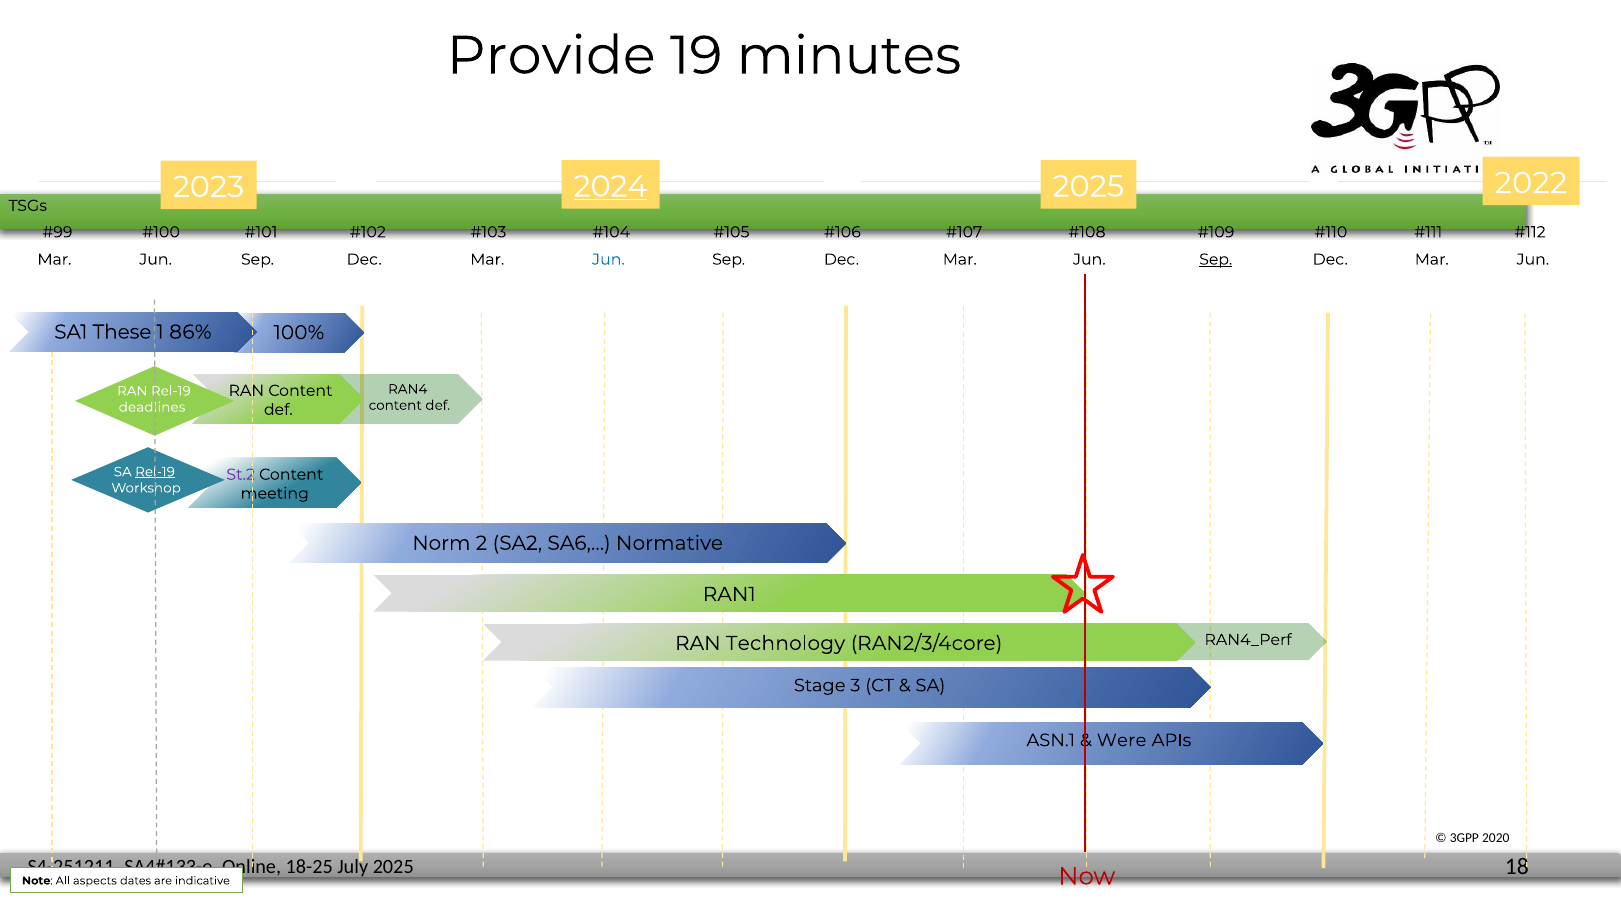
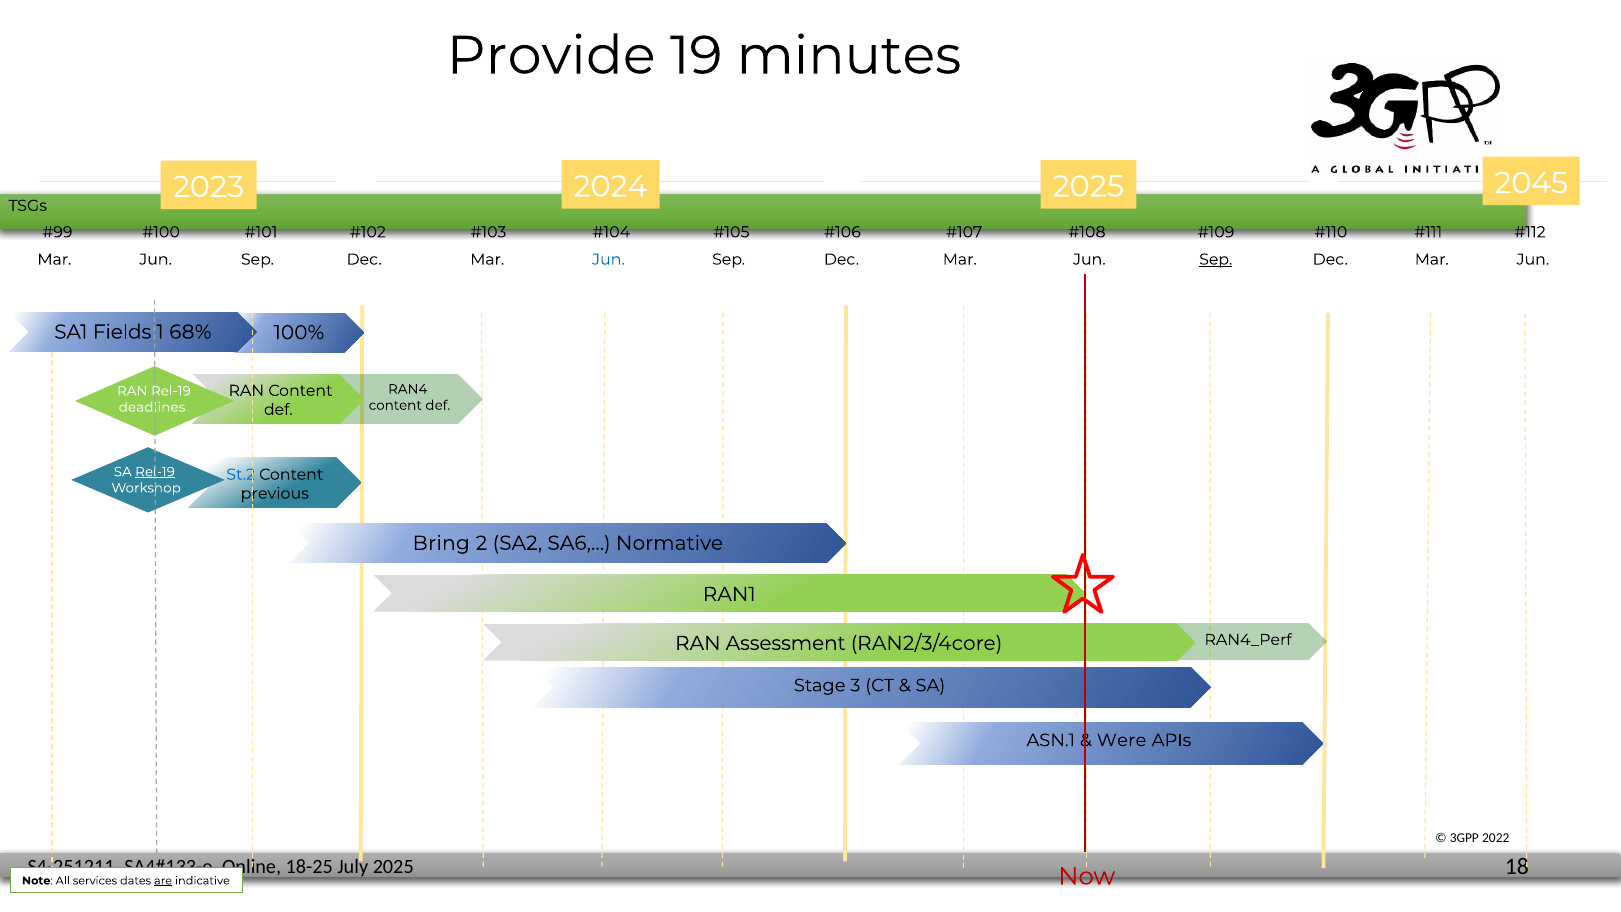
2022: 2022 -> 2045 (1531, 183)
2024 underline: present -> none (611, 186)
These: These -> Fields (122, 332)
86%: 86% -> 68% (190, 332)
St.2 colour: purple -> blue (241, 474)
meeting: meeting -> previous (275, 493)
Norm: Norm -> Bring (441, 543)
Technology: Technology -> Assessment (786, 643)
2020: 2020 -> 2022 (1496, 838)
aspects: aspects -> services (95, 881)
are underline: none -> present (163, 881)
